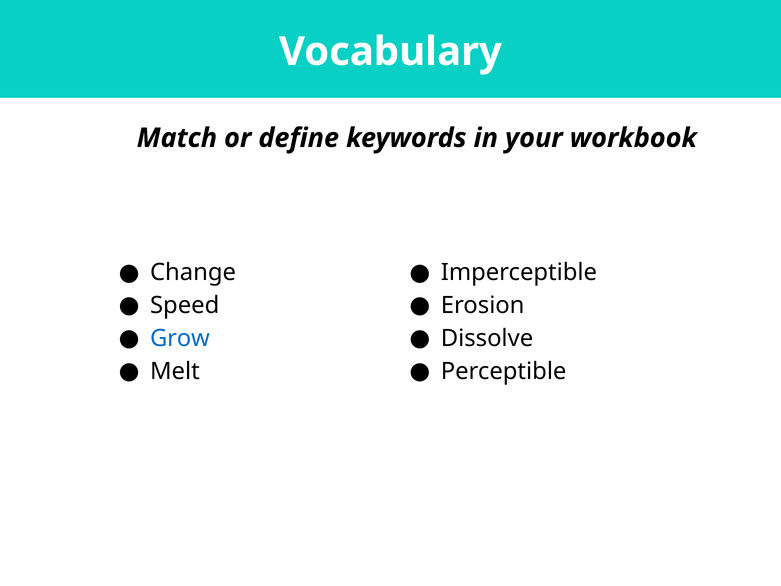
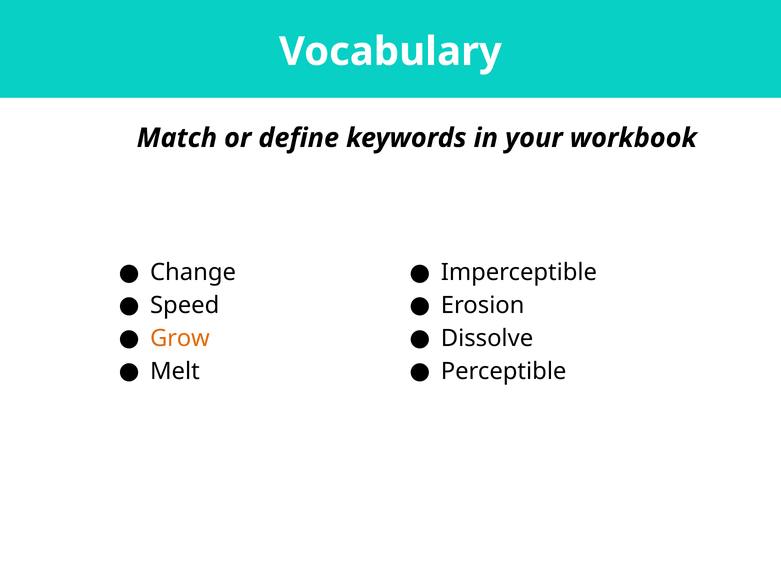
Grow colour: blue -> orange (180, 338)
